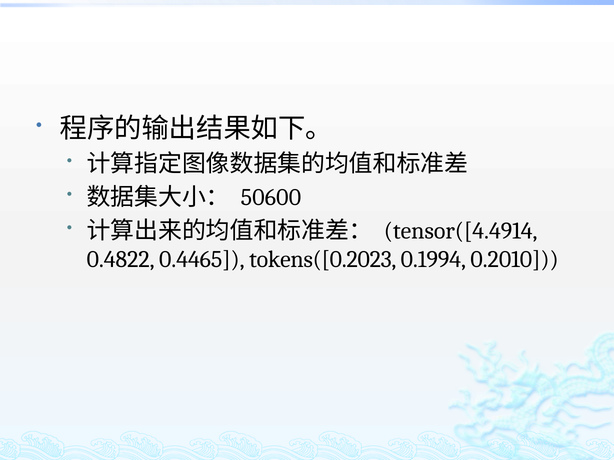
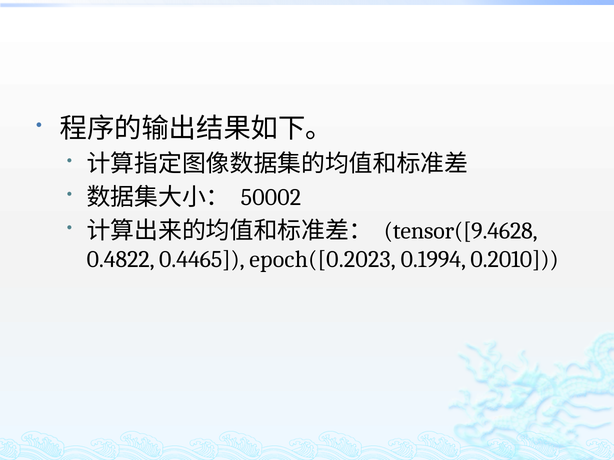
50600: 50600 -> 50002 (271, 197)
tensor([4.4914: tensor([4.4914 -> tensor([9.4628 (461, 231)
tokens([0.2023: tokens([0.2023 -> epoch([0.2023 (323, 260)
